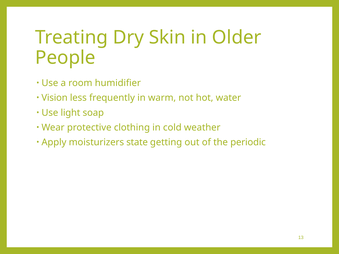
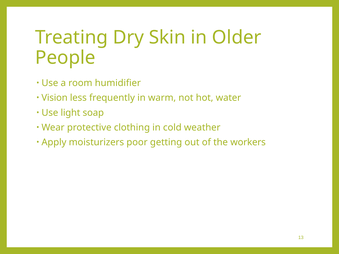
state: state -> poor (137, 143)
periodic: periodic -> workers (248, 143)
